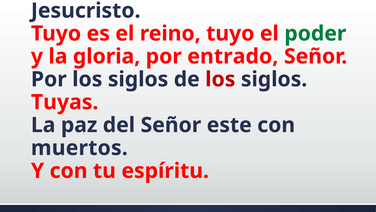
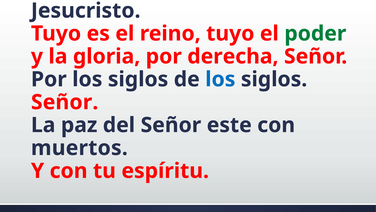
entrado: entrado -> derecha (233, 56)
los colour: red -> blue (220, 79)
Tuyas: Tuyas -> Señor (65, 102)
